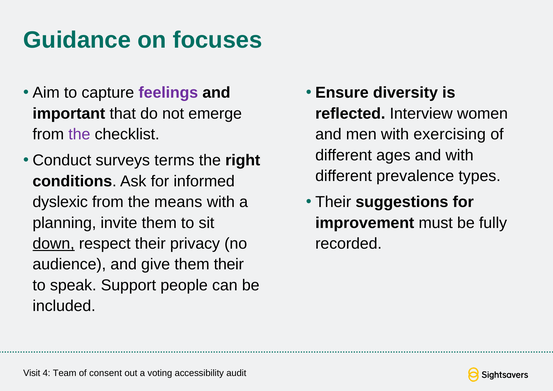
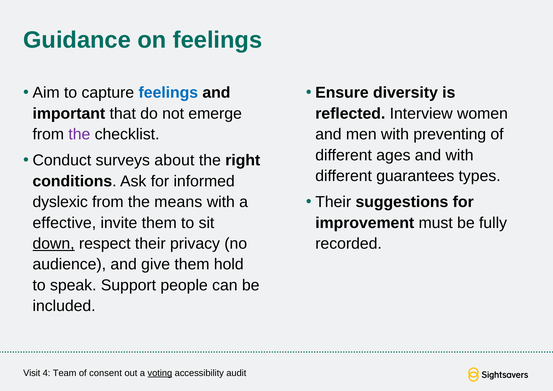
on focuses: focuses -> feelings (218, 40)
feelings colour: purple -> blue (168, 93)
exercising: exercising -> preventing (450, 134)
terms: terms -> about (174, 160)
prevalence: prevalence -> guarantees (415, 176)
planning: planning -> effective (64, 223)
them their: their -> hold (229, 264)
voting underline: none -> present (160, 373)
